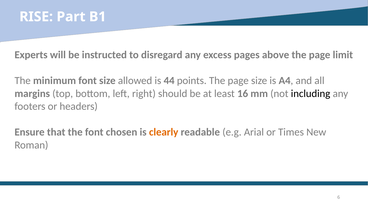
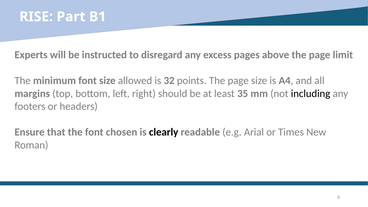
44: 44 -> 32 (169, 81)
16: 16 -> 35 (243, 94)
clearly colour: orange -> black (164, 132)
